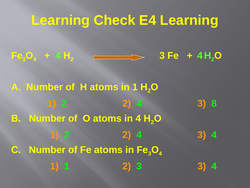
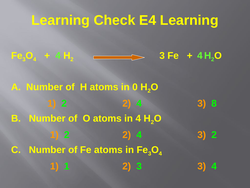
in 1: 1 -> 0 (135, 87)
4 3 4: 4 -> 2 (214, 135)
